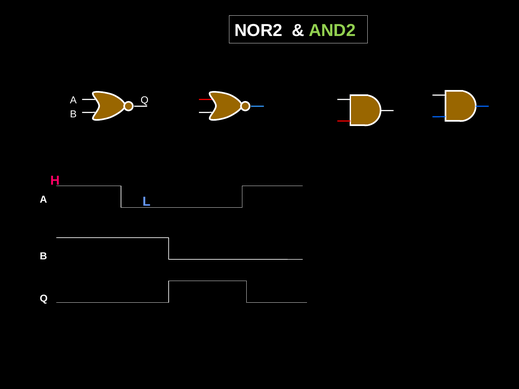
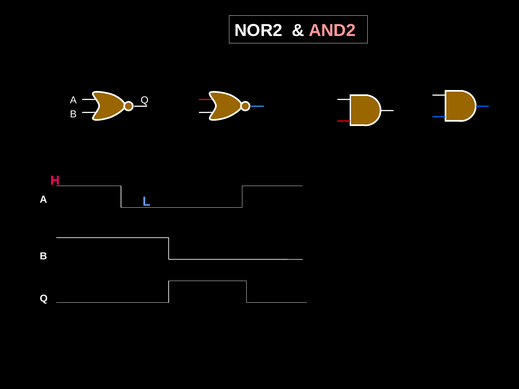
AND2 colour: light green -> pink (332, 31)
